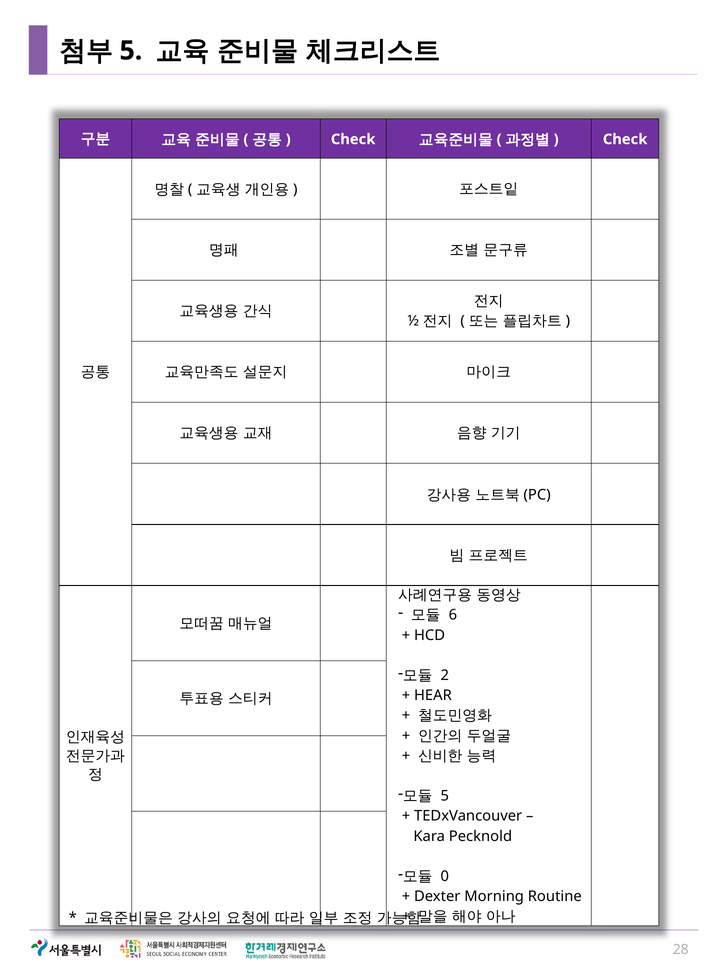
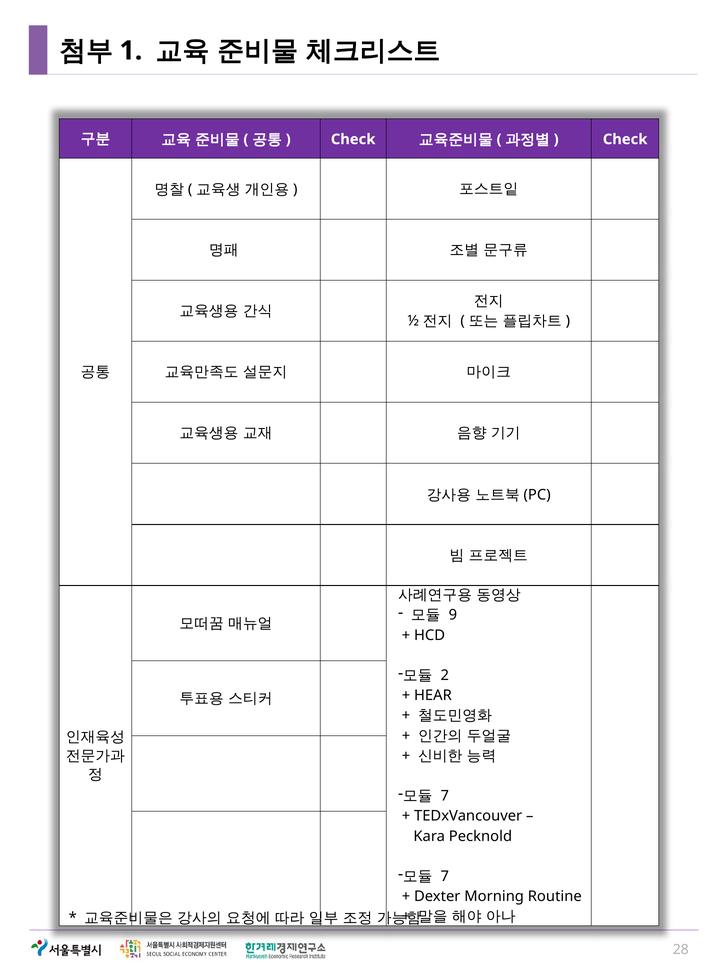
5: 5 -> 1 (131, 51)
6: 6 -> 9 (453, 615)
5: 5 -> 7 (445, 796)
0: 0 -> 7 (445, 877)
